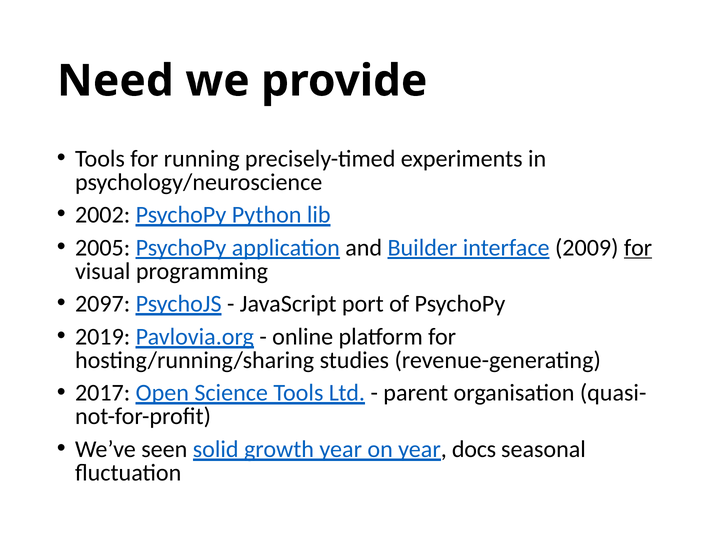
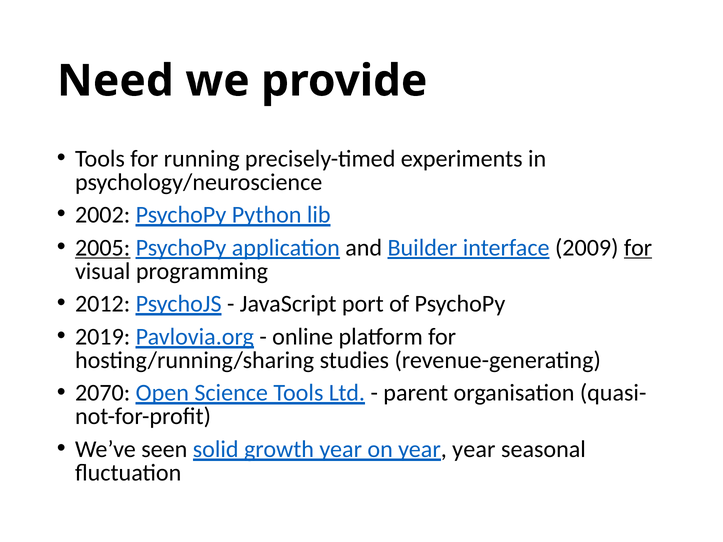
2005 underline: none -> present (103, 248)
2097: 2097 -> 2012 (103, 304)
2017: 2017 -> 2070 (103, 393)
year docs: docs -> year (474, 449)
